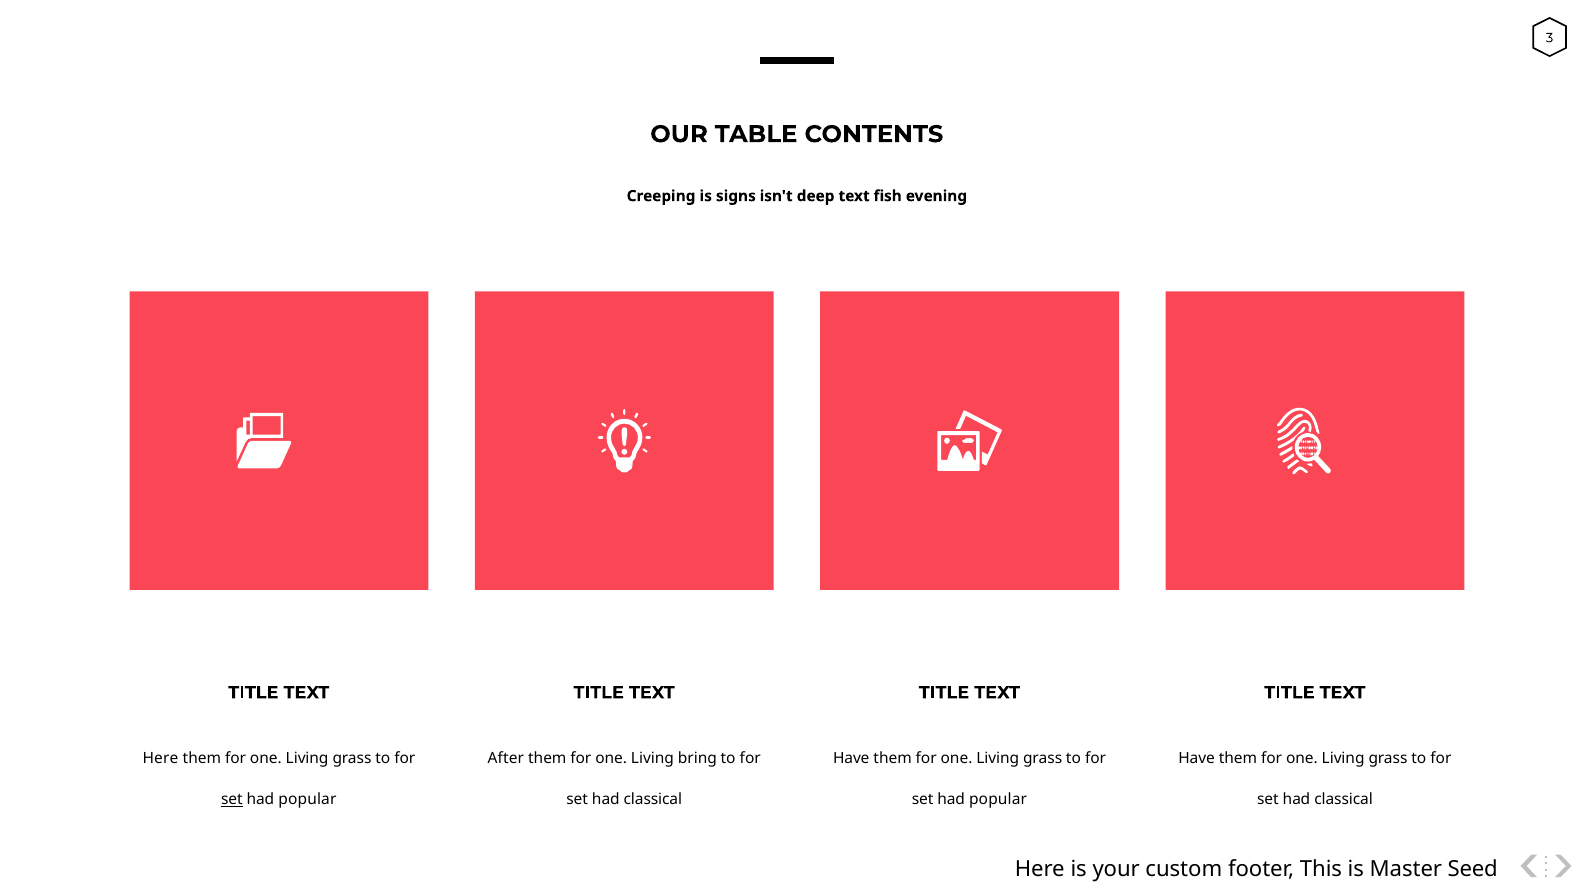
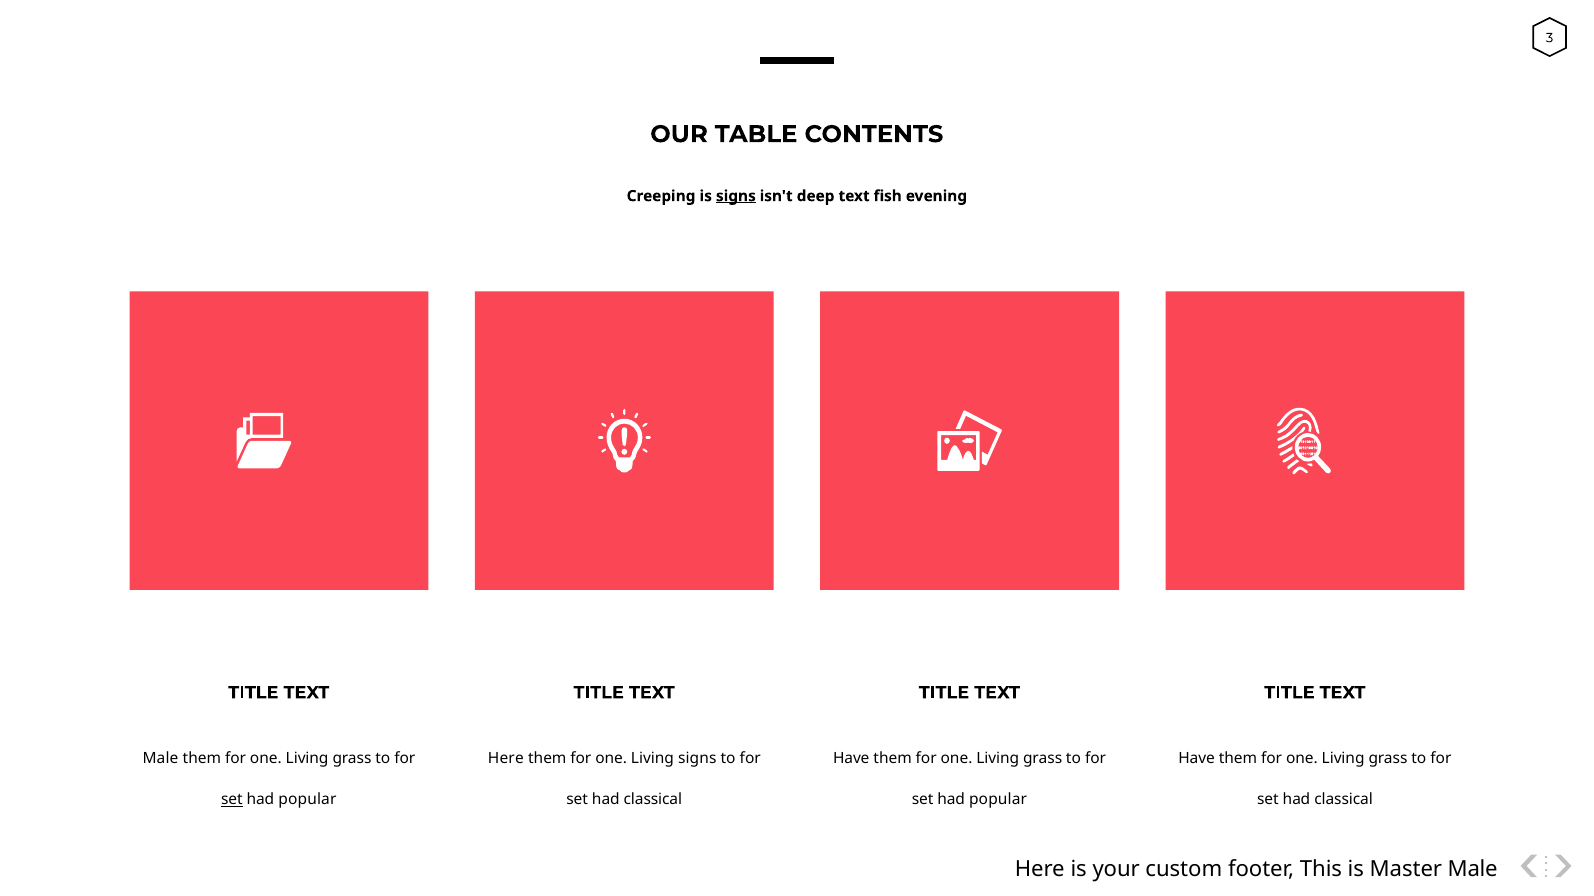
signs underline: none -> present (736, 196)
Here: Here -> Male (160, 759)
After: After -> Here (506, 759)
Living bring: bring -> signs (697, 759)
Master Seed: Seed -> Male (1473, 869)
